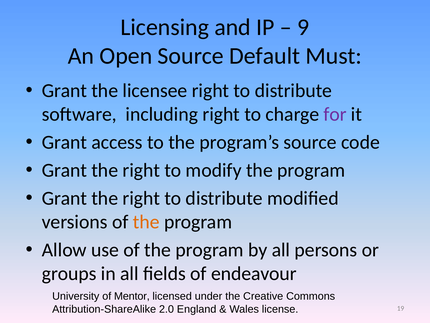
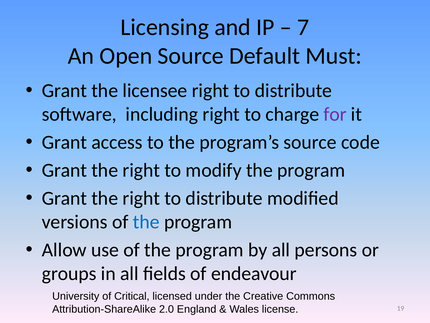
9: 9 -> 7 (303, 27)
the colour: orange -> blue (146, 222)
Mentor: Mentor -> Critical (132, 296)
